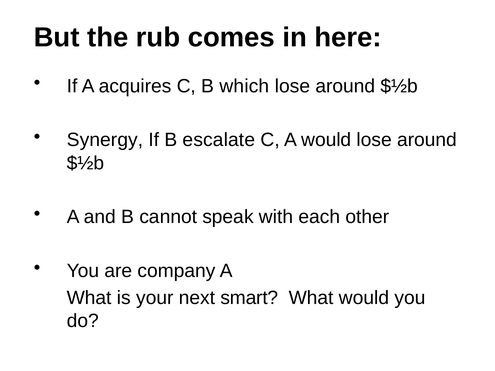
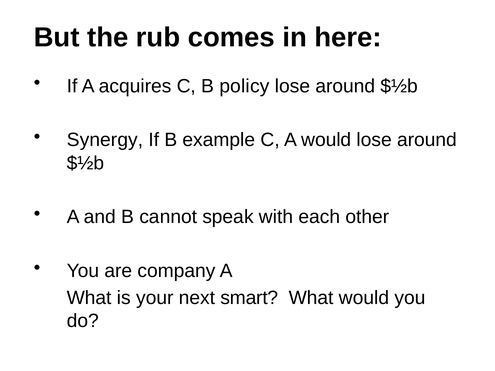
which: which -> policy (244, 86)
escalate: escalate -> example (219, 140)
